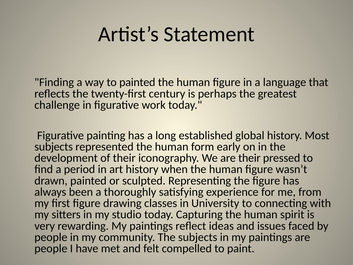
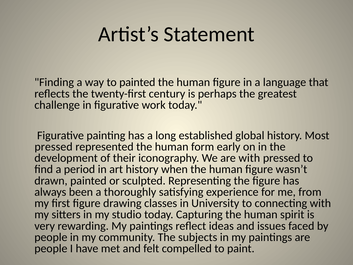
subjects: subjects -> pressed (54, 147)
are their: their -> with (249, 158)
